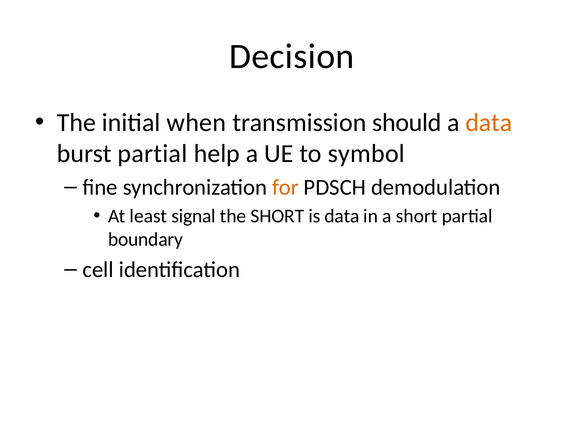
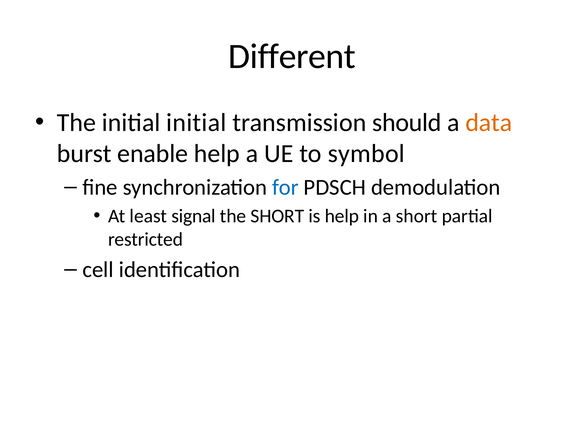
Decision: Decision -> Different (292, 57)
initial when: when -> initial (196, 123)
burst partial: partial -> enable (153, 154)
for colour: orange -> blue (285, 187)
is data: data -> help (342, 216)
boundary: boundary -> restricted (145, 240)
